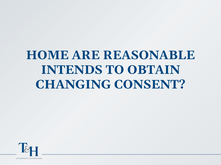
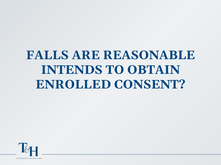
HOME: HOME -> FALLS (47, 55)
CHANGING: CHANGING -> ENROLLED (73, 85)
